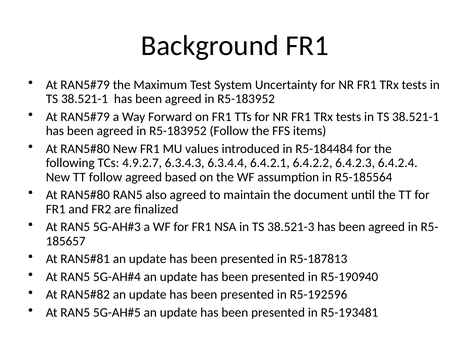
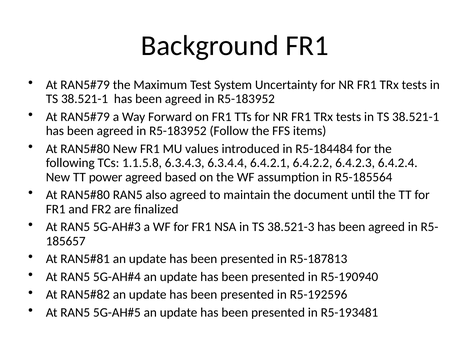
4.9.2.7: 4.9.2.7 -> 1.1.5.8 (142, 163)
TT follow: follow -> power (106, 177)
